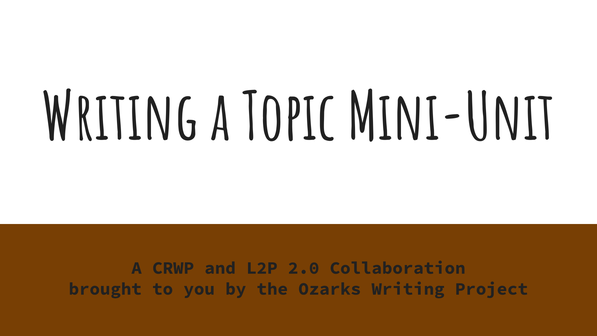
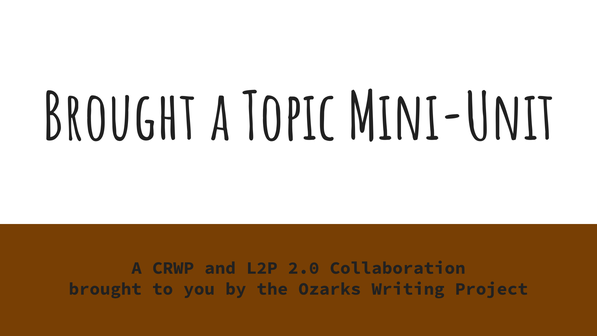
Writing: Writing -> Brought (120, 118)
